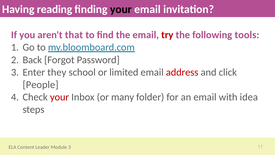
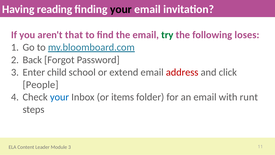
try colour: red -> green (167, 35)
tools: tools -> loses (247, 35)
they: they -> child (57, 72)
limited: limited -> extend (124, 72)
your colour: red -> blue (60, 97)
many: many -> items (123, 97)
idea: idea -> runt (249, 97)
